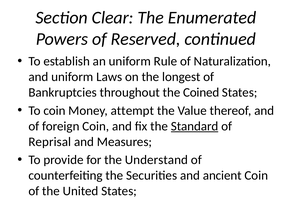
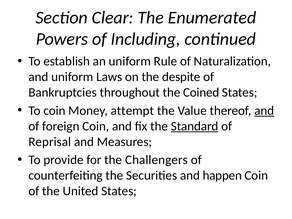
Reserved: Reserved -> Including (146, 39)
longest: longest -> despite (181, 77)
and underline: none -> present (264, 111)
Understand: Understand -> Challengers (156, 160)
ancient: ancient -> happen (222, 175)
